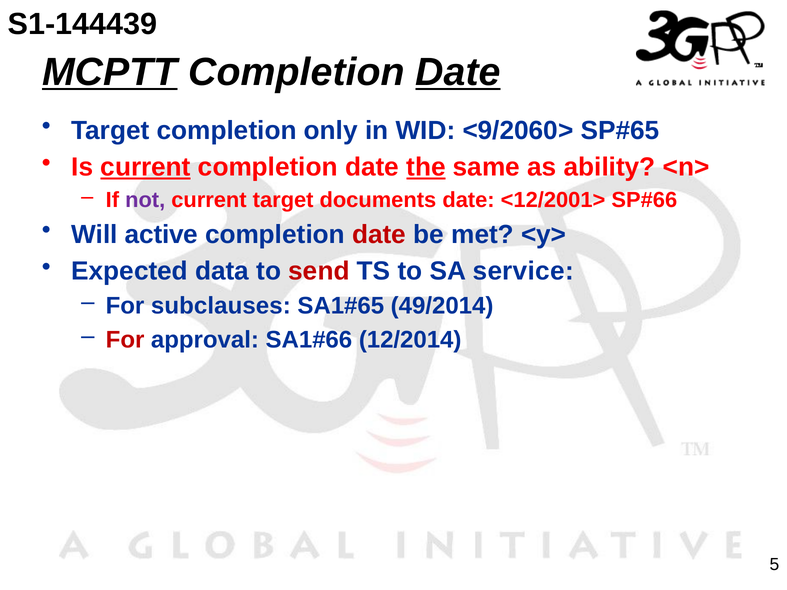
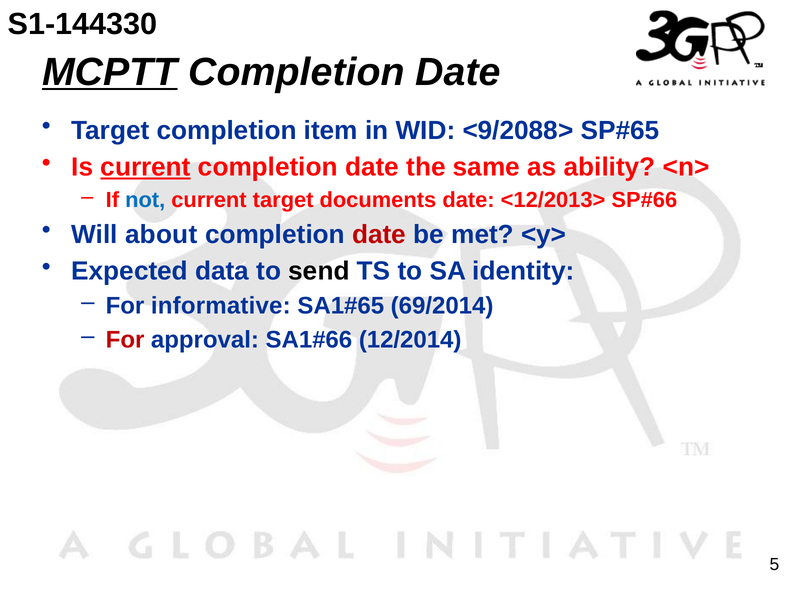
S1-144439: S1-144439 -> S1-144330 (82, 24)
Date underline: present -> none (458, 72)
only: only -> item (331, 131)
<9/2060>: <9/2060> -> <9/2088> (518, 131)
the underline: present -> none (426, 167)
not colour: purple -> blue (145, 200)
<12/2001>: <12/2001> -> <12/2013> (553, 200)
active: active -> about (161, 235)
send colour: red -> black (319, 271)
service: service -> identity (523, 271)
subclauses: subclauses -> informative (221, 306)
49/2014: 49/2014 -> 69/2014 (442, 306)
